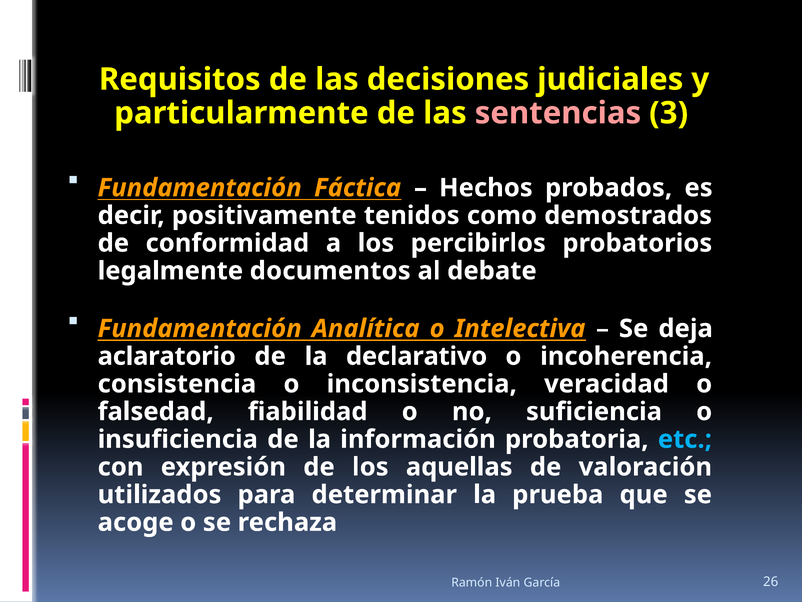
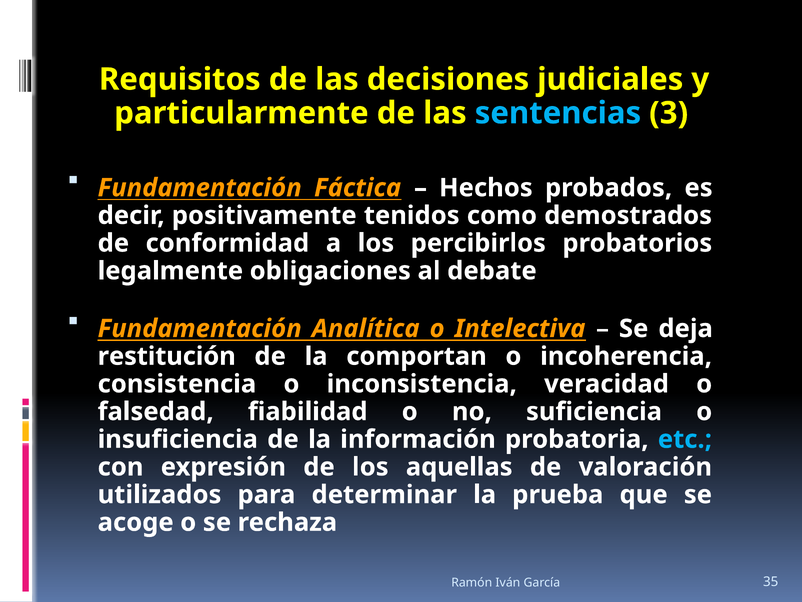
sentencias colour: pink -> light blue (558, 113)
documentos: documentos -> obligaciones (330, 271)
aclaratorio: aclaratorio -> restitución (167, 356)
declarativo: declarativo -> comportan (416, 356)
26: 26 -> 35 (771, 582)
